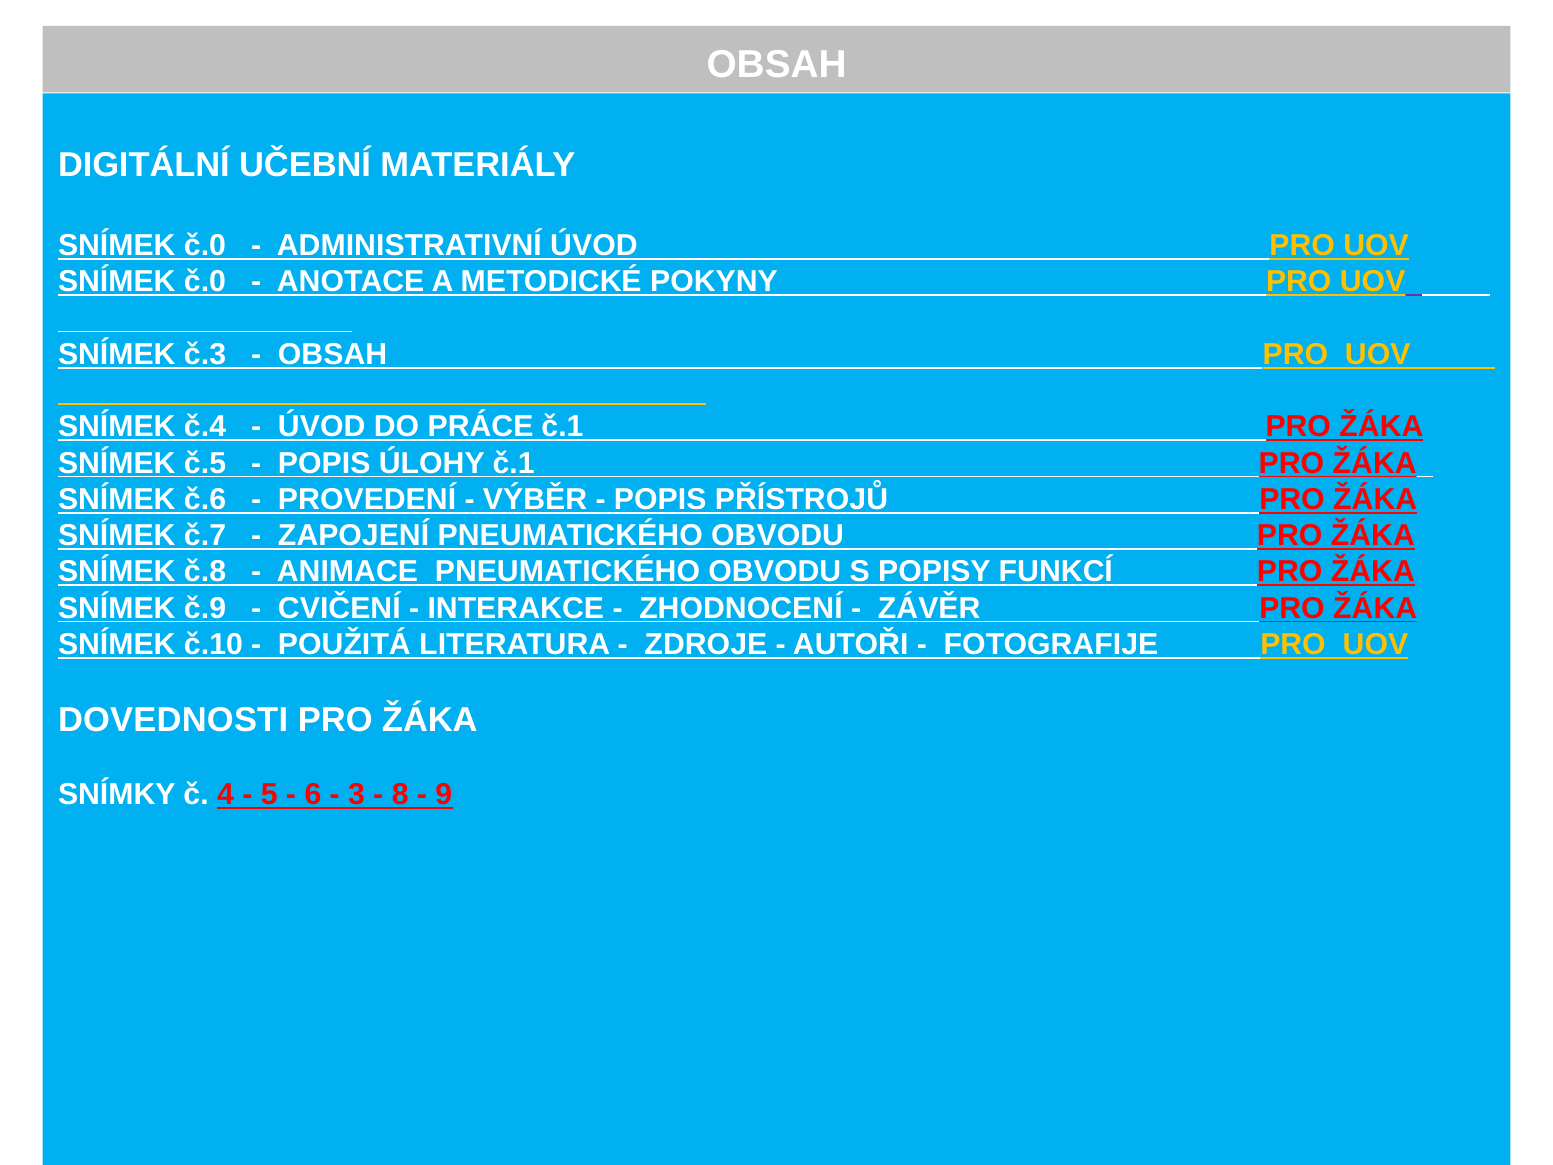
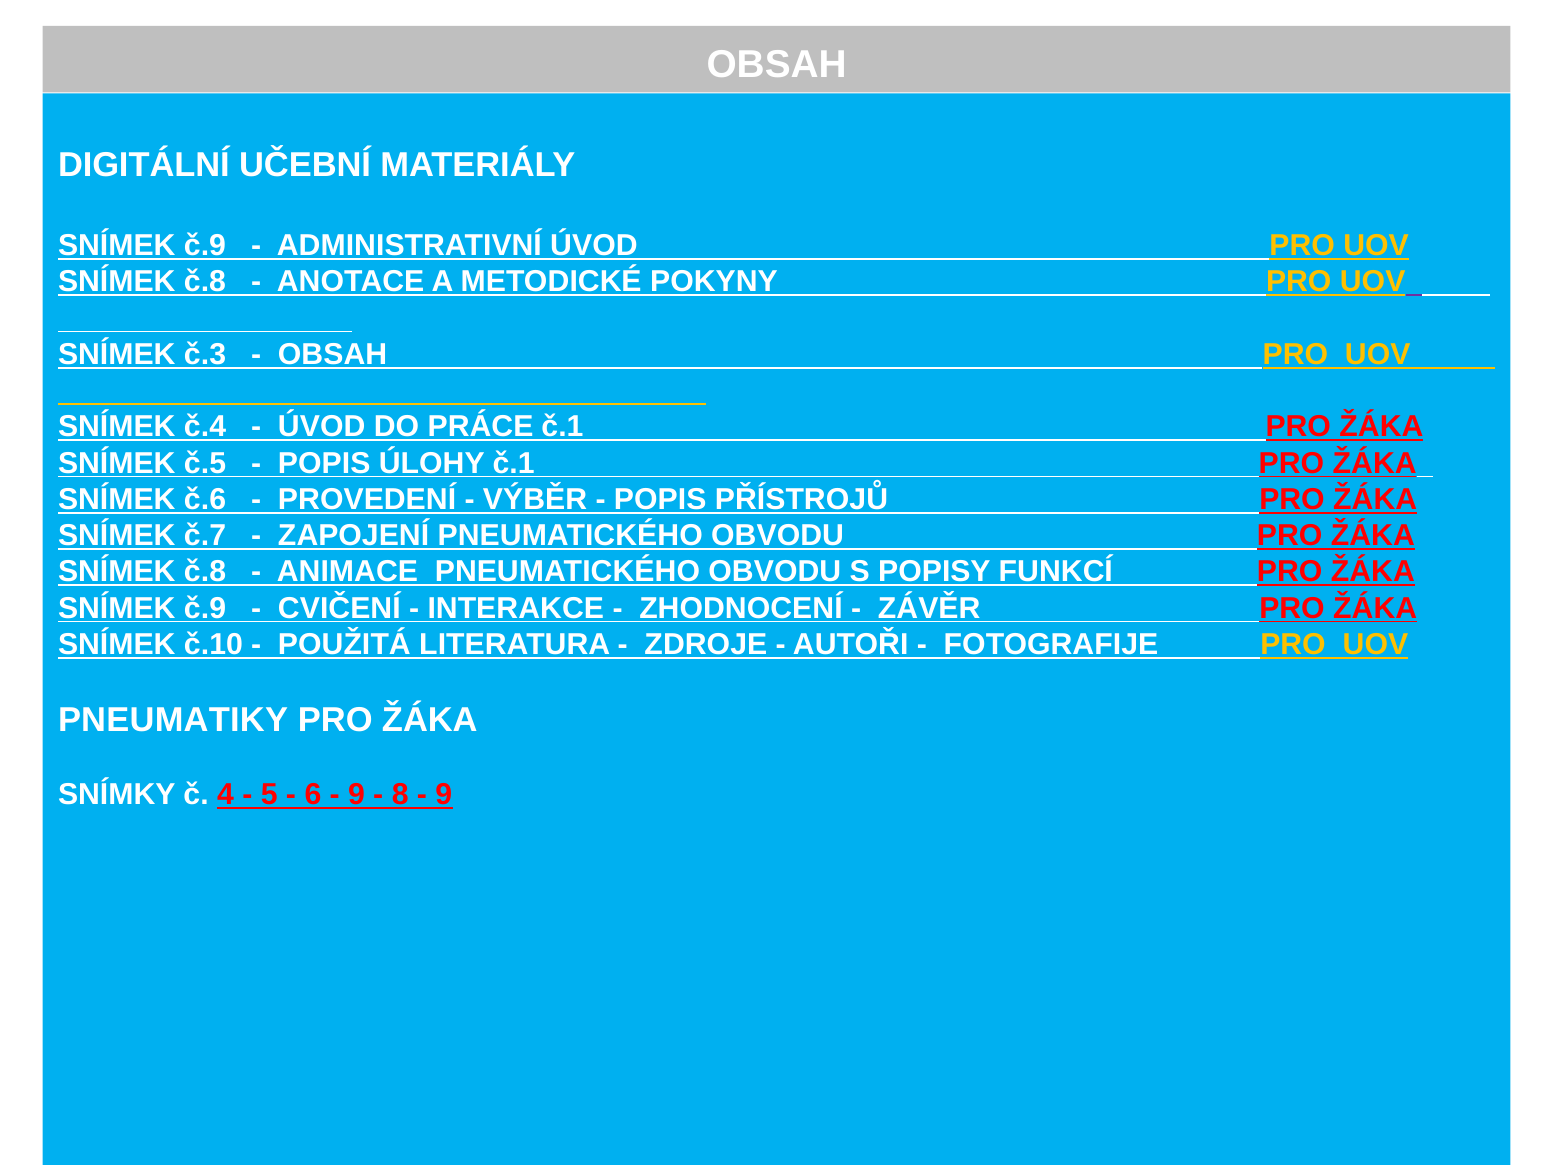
č.0: č.0 -> č.9 (205, 245)
č.0: č.0 -> č.8 (205, 282)
DOVEDNOSTI: DOVEDNOSTI -> PNEUMATIKY (173, 720)
3: 3 -> 9 (357, 794)
